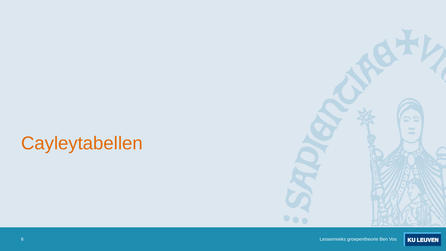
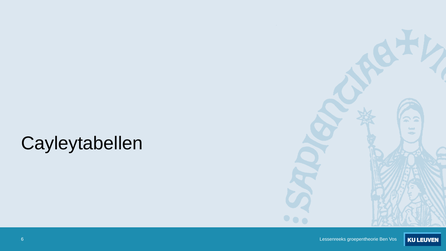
Cayleytabellen colour: orange -> black (82, 143)
